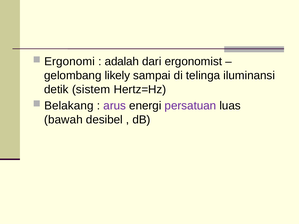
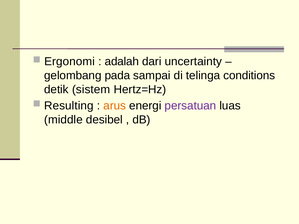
ergonomist: ergonomist -> uncertainty (193, 62)
likely: likely -> pada (117, 76)
iluminansi: iluminansi -> conditions (249, 76)
Belakang: Belakang -> Resulting (69, 106)
arus colour: purple -> orange (115, 106)
bawah: bawah -> middle (63, 120)
